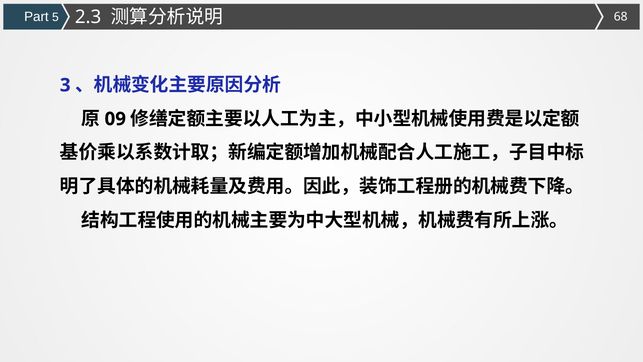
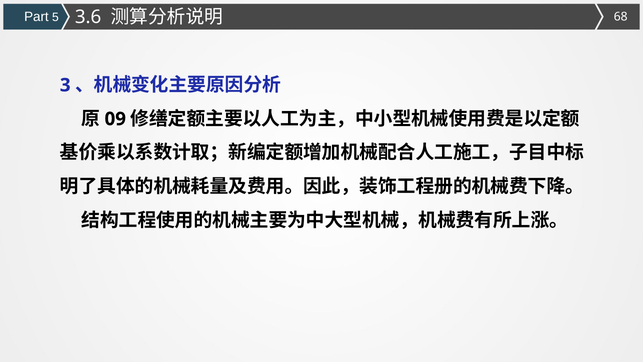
2.3: 2.3 -> 3.6 (88, 17)
